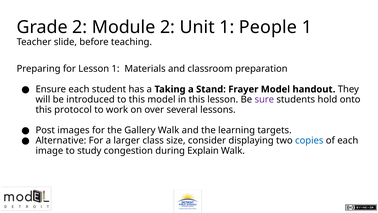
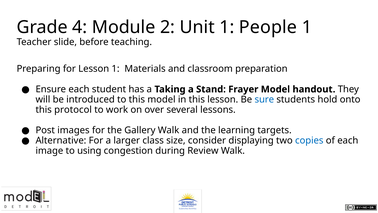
Grade 2: 2 -> 4 (80, 27)
sure colour: purple -> blue (264, 99)
study: study -> using (89, 150)
Explain: Explain -> Review (203, 150)
